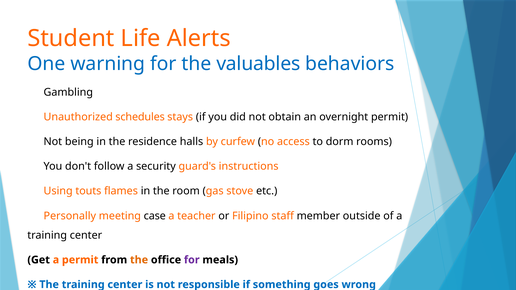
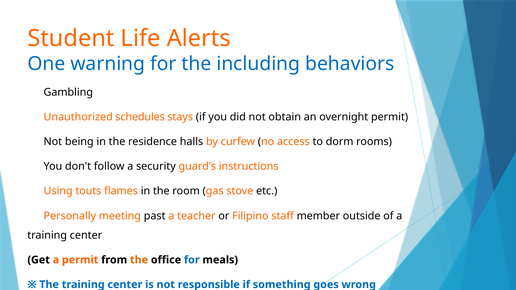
valuables: valuables -> including (258, 64)
case: case -> past (155, 216)
for colour: purple -> blue (192, 260)
